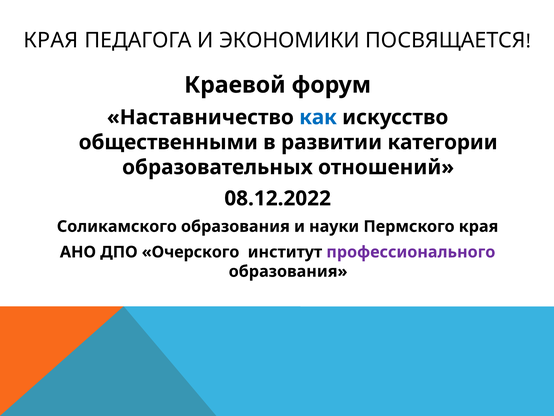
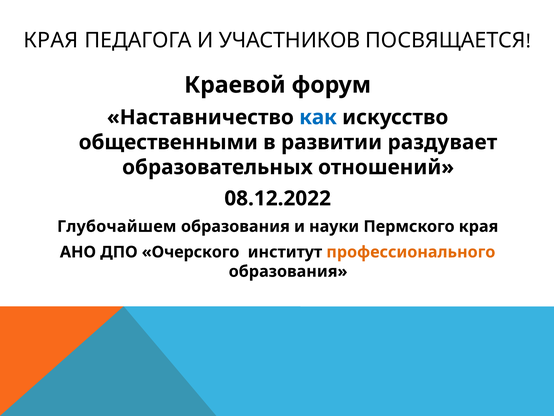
ЭКОНОМИКИ: ЭКОНОМИКИ -> УЧАСТНИКОВ (289, 40)
категории: категории -> раздувает (442, 142)
Соликамского: Соликамского -> Глубочайшем (117, 226)
профессионального colour: purple -> orange (411, 252)
